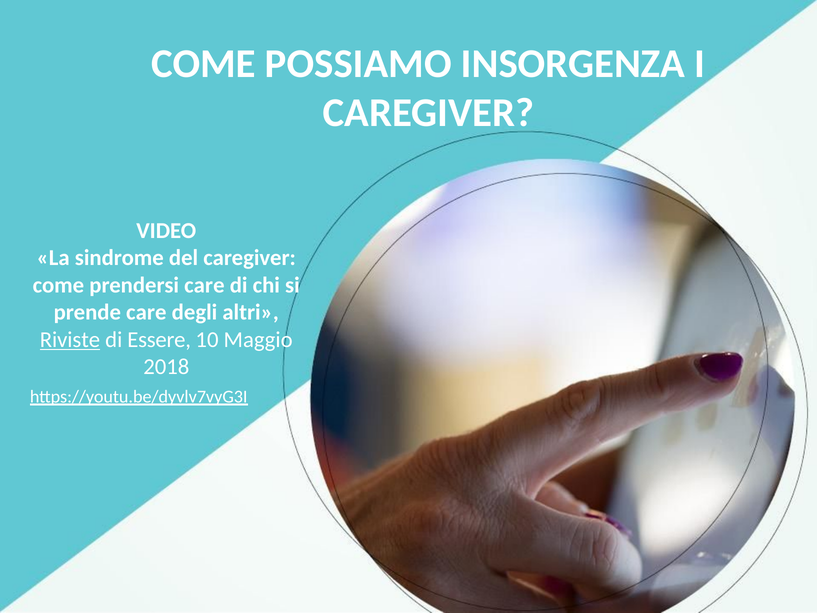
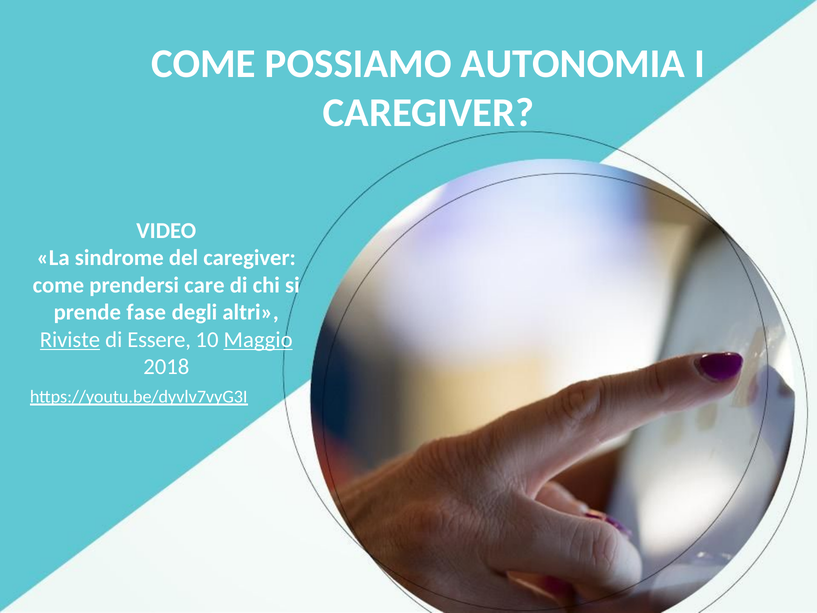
INSORGENZA: INSORGENZA -> AUTONOMIA (573, 64)
prende care: care -> fase (146, 312)
Maggio underline: none -> present (258, 340)
